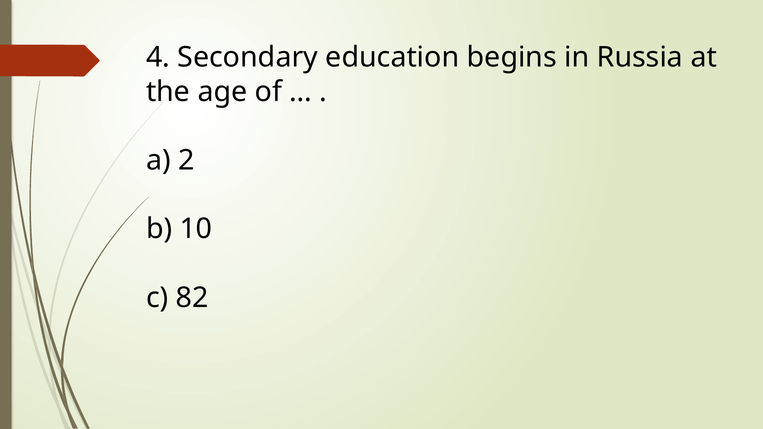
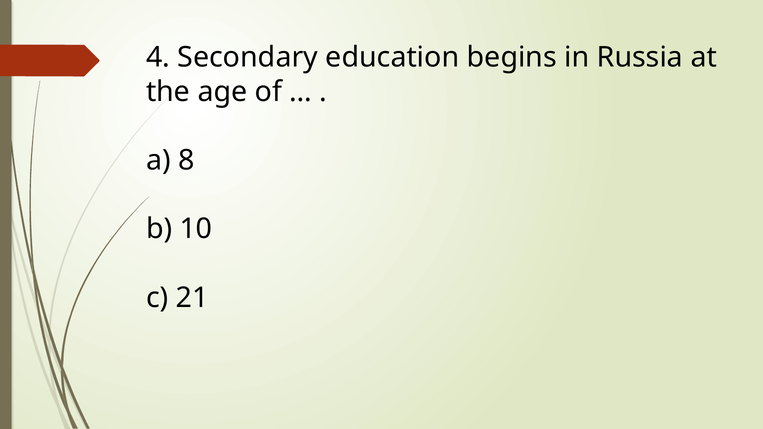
2: 2 -> 8 (186, 160)
82: 82 -> 21 (192, 298)
